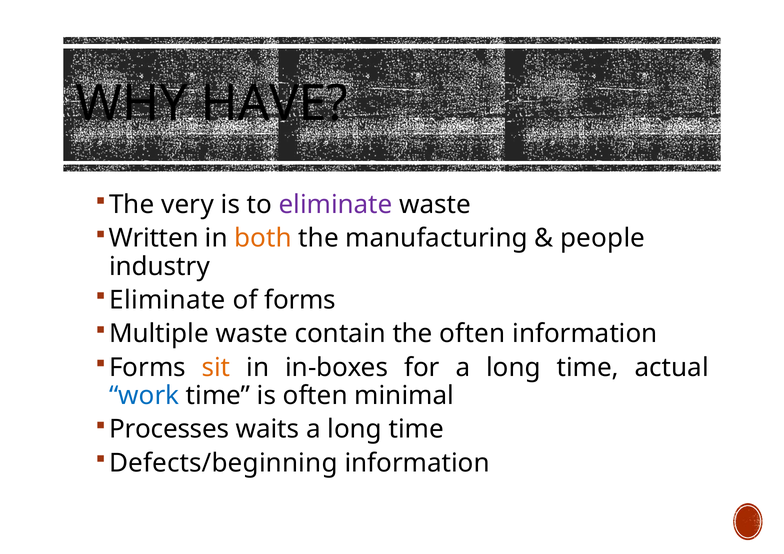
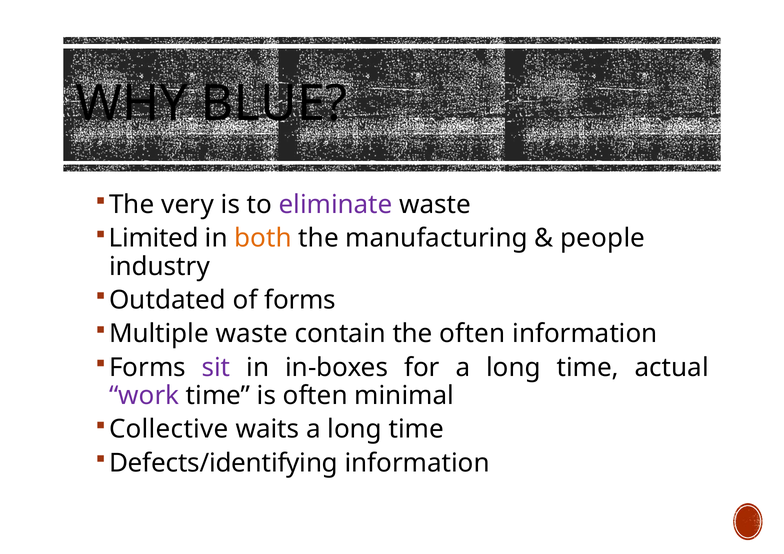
HAVE: HAVE -> BLUE (274, 104)
Written: Written -> Limited (154, 239)
Eliminate: Eliminate -> Outdated (168, 300)
sit colour: orange -> purple (216, 368)
work colour: blue -> purple (144, 396)
Processes: Processes -> Collective (169, 430)
Defects/beginning: Defects/beginning -> Defects/identifying (224, 463)
